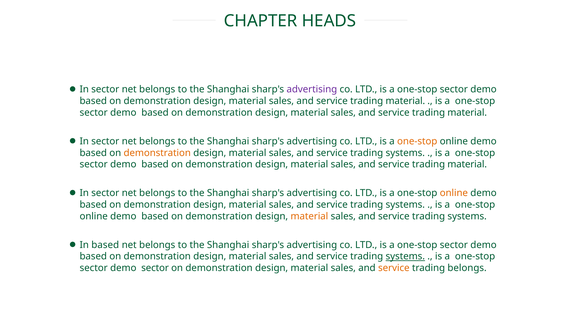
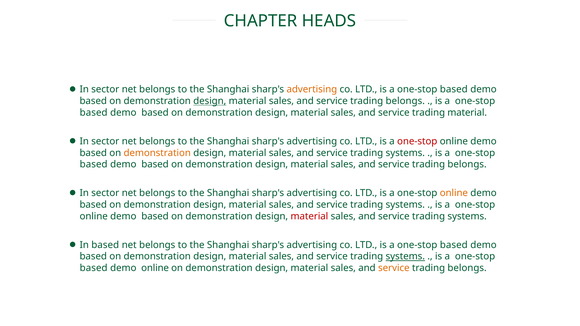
advertising colour: purple -> orange (312, 89)
sector: sector -> based (454, 89)
design underline: none -> present (210, 101)
material: material -> belongs (405, 101)
sector: sector -> based (94, 113)
one-stop colour: orange -> red (417, 141)
sector: sector -> based (94, 165)
material: material -> belongs (467, 165)
material colour: orange -> red (309, 216)
sector: sector -> based (454, 245)
sector: sector -> based (94, 268)
demo sector: sector -> online (155, 268)
